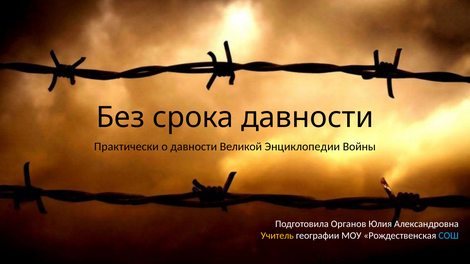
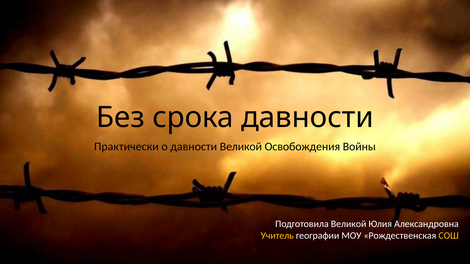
Энциклопедии: Энциклопедии -> Освобождения (302, 147)
Подготовила Органов: Органов -> Великой (349, 224)
СОШ colour: light blue -> yellow (449, 236)
